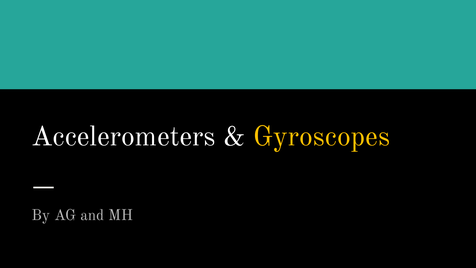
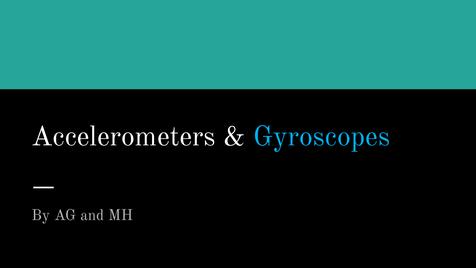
Gyroscopes colour: yellow -> light blue (322, 136)
